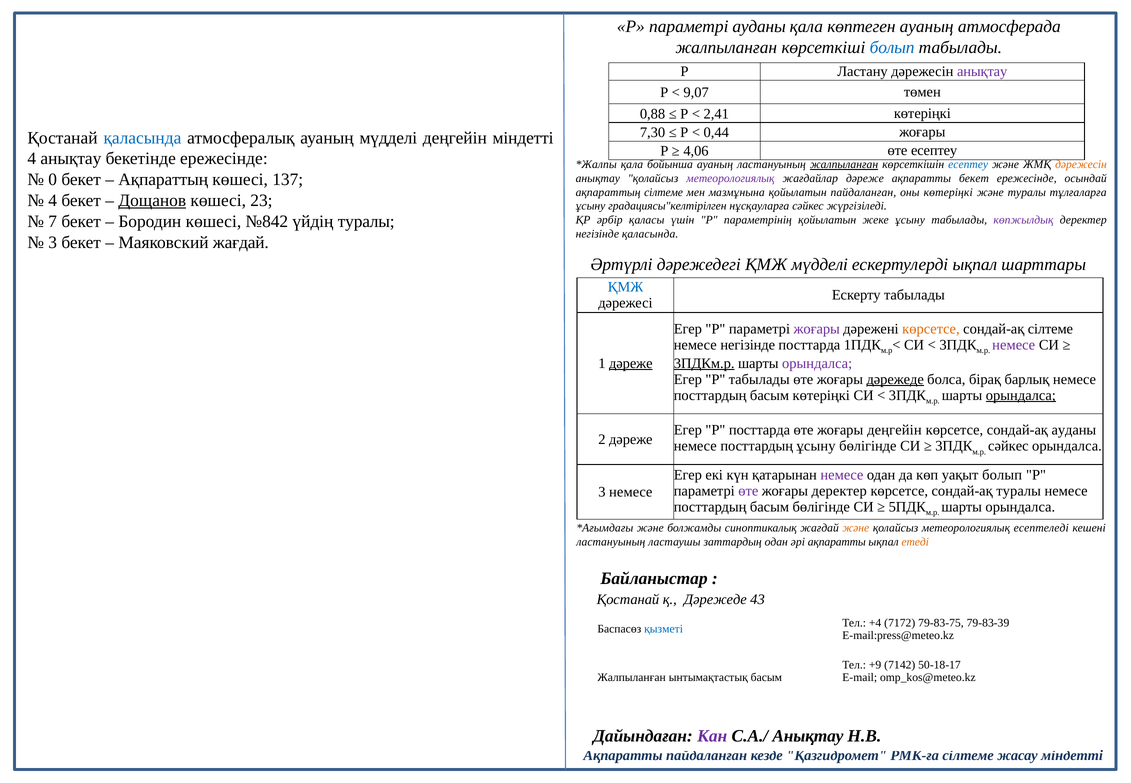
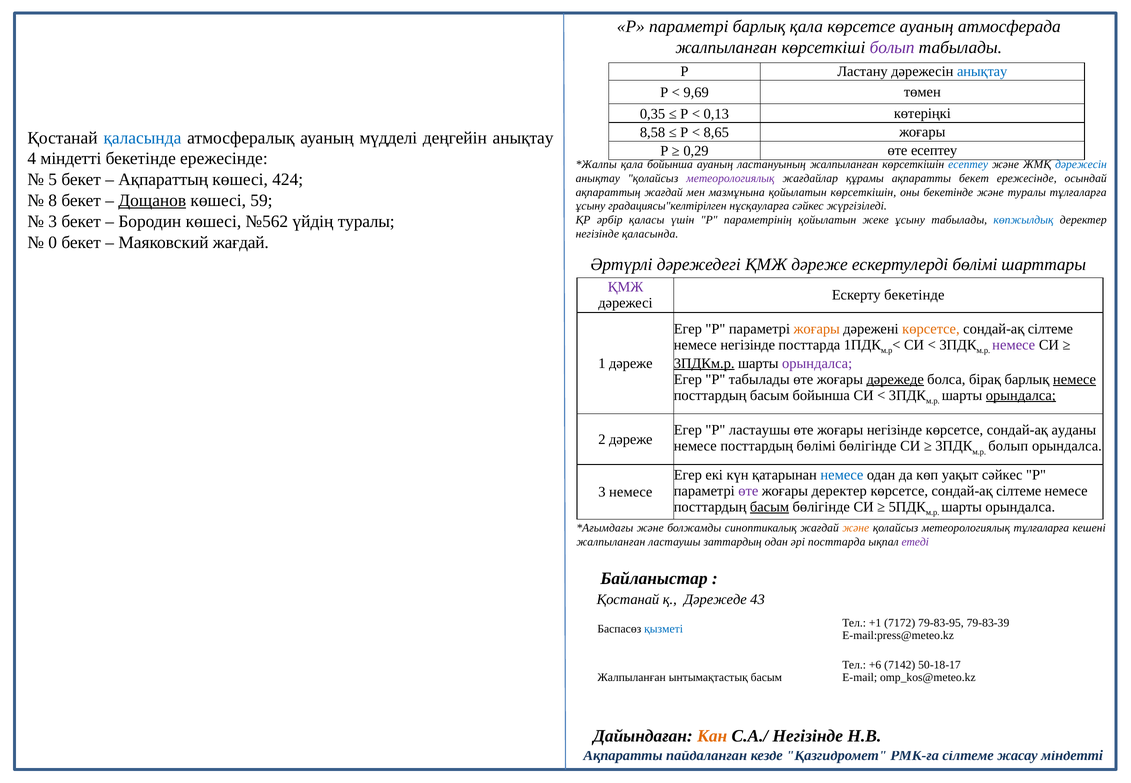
параметрі ауданы: ауданы -> барлық (759, 27)
қала көптеген: көптеген -> көрсетсе (861, 27)
болып colour: blue -> purple (892, 47)
анықтау colour: purple -> blue (982, 71)
9,07: 9,07 -> 9,69 (696, 93)
0,88: 0,88 -> 0,35 (653, 114)
2,41: 2,41 -> 0,13 (716, 114)
7,30: 7,30 -> 8,58 (653, 132)
0,44: 0,44 -> 8,65 (716, 132)
деңгейін міндетті: міндетті -> анықтау (523, 138)
4,06: 4,06 -> 0,29 (696, 151)
4 анықтау: анықтау -> міндетті (71, 159)
жалпыланған underline: present -> none (844, 164)
дәрежесін colour: orange -> blue (1081, 164)
0: 0 -> 5 (53, 180)
137: 137 -> 424 (288, 180)
жағдайлар дәреже: дәреже -> құрамы (865, 178)
ақпараттың сілтеме: сілтеме -> жағдай (664, 192)
қойылатын пайдаланған: пайдаланған -> көрсеткішін (863, 192)
оны көтеріңкі: көтеріңкі -> бекетінде (948, 192)
4: 4 -> 8 (53, 201)
23: 23 -> 59 (261, 201)
7: 7 -> 3 (53, 221)
№842: №842 -> №562 (267, 221)
көпжылдық colour: purple -> blue (1023, 220)
3: 3 -> 0 (53, 242)
ҚМЖ мүдделі: мүдделі -> дәреже (820, 265)
ескертулерді ықпал: ықпал -> бөлімі (975, 265)
ҚМЖ colour: blue -> purple (626, 287)
Ескерту табылады: табылады -> бекетінде (914, 295)
жоғары colour: purple -> orange (817, 329)
дәреже underline: present -> none (631, 363)
немесе underline: none -> present (1074, 379)
басым көтеріңкі: көтеріңкі -> бойынша (821, 395)
Р посттарда: посттарда -> ластаушы (760, 430)
жоғары деңгейін: деңгейін -> негізінде (895, 430)
посттардың ұсыну: ұсыну -> бөлімі (816, 446)
сәйкес: сәйкес -> болып (1008, 446)
немесе colour: purple -> blue (842, 475)
уақыт болып: болып -> сәйкес (1002, 475)
туралы: туралы -> сілтеме (1019, 491)
басым underline: none -> present (770, 507)
метеорологиялық есептеледі: есептеледі -> тұлғаларға (1041, 528)
ластануының: ластануының -> жалпыланған (611, 542)
әрі ақпаратты: ақпаратты -> посттарда (837, 542)
етеді colour: orange -> purple (915, 542)
+4: +4 -> +1 (875, 623)
79-83-75: 79-83-75 -> 79-83-95 (941, 623)
+9: +9 -> +6 (875, 665)
Кан colour: purple -> orange (712, 736)
С.А./ Анықтау: Анықтау -> Негізінде (808, 736)
